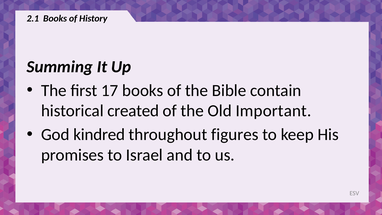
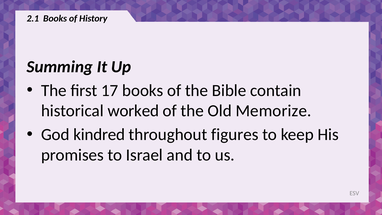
created: created -> worked (133, 111)
Important: Important -> Memorize (273, 111)
